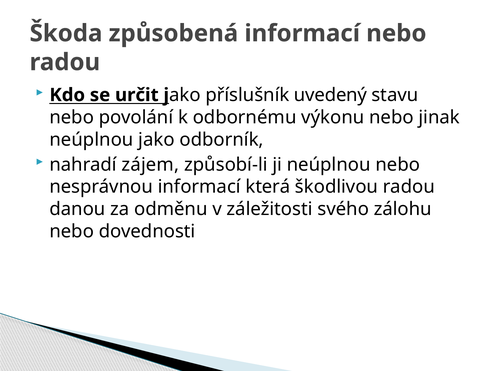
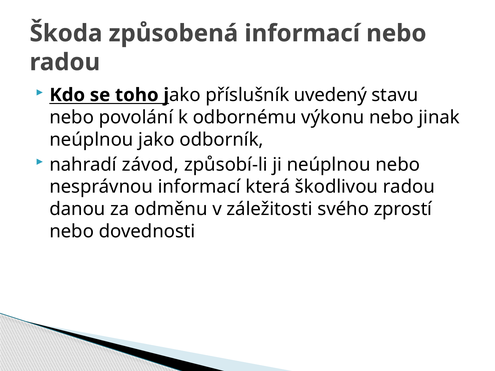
určit: určit -> toho (137, 95)
zájem: zájem -> závod (150, 165)
zálohu: zálohu -> zprostí (403, 209)
